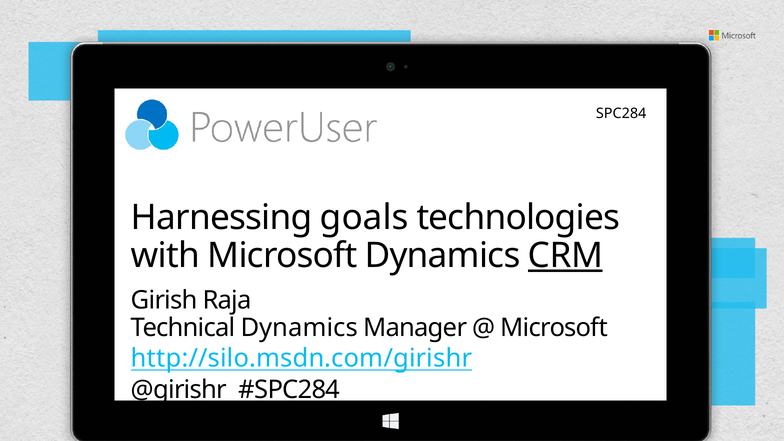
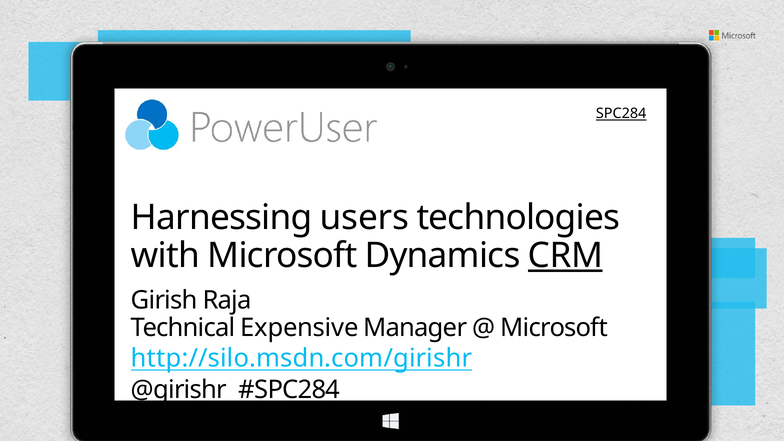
SPC284 underline: none -> present (621, 114)
goals: goals -> users (364, 218)
Technical Dynamics: Dynamics -> Expensive (299, 328)
